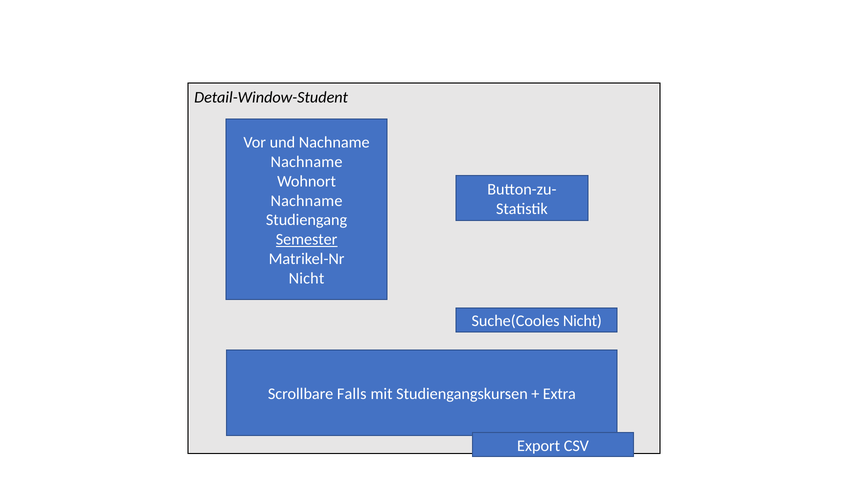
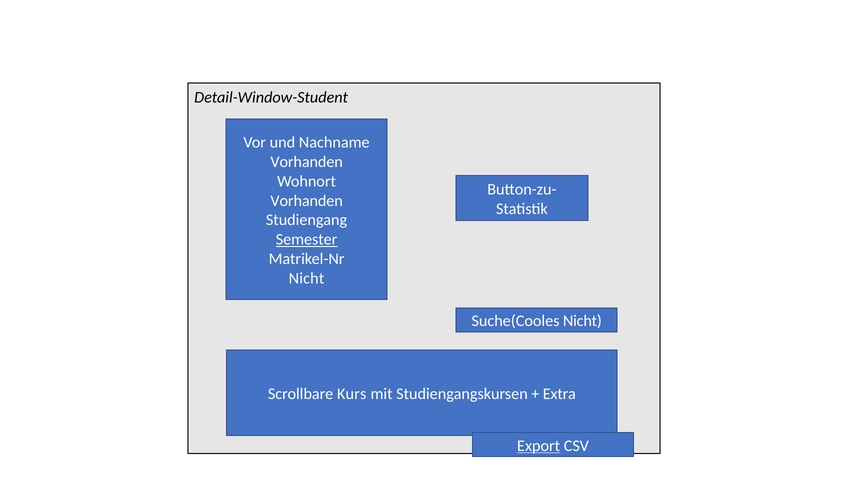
Nachname: Nachname -> Vorhanden (307, 162)
Nachname: Nachname -> Vorhanden (307, 201)
Falls: Falls -> Kurs (352, 394)
Export underline: none -> present (539, 446)
